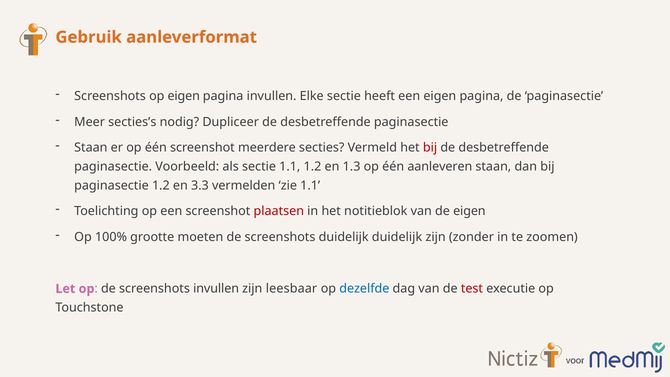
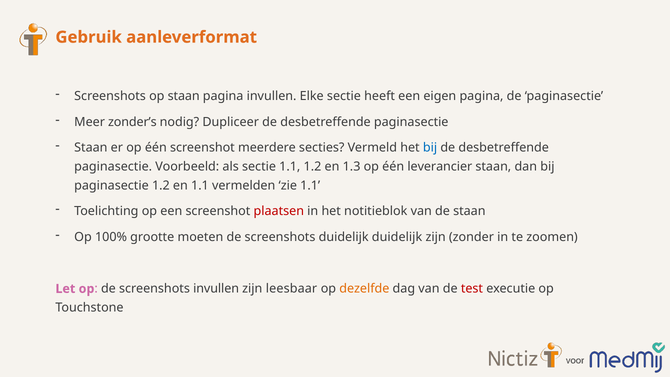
op eigen: eigen -> staan (184, 96)
secties’s: secties’s -> zonder’s (132, 122)
bij colour: red -> blue (430, 148)
aanleveren: aanleveren -> leverancier (440, 167)
en 3.3: 3.3 -> 1.1 (200, 185)
de eigen: eigen -> staan (469, 211)
dezelfde colour: blue -> orange (364, 289)
